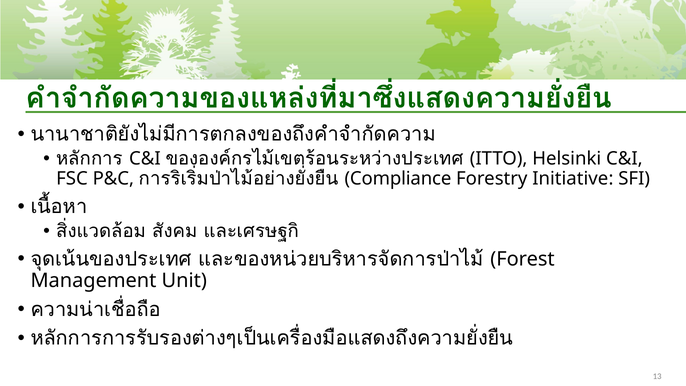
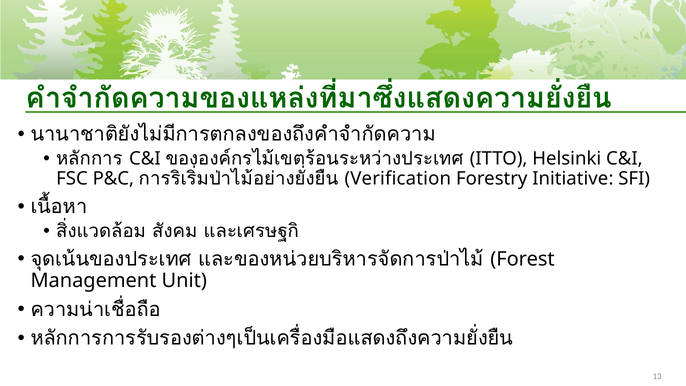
Compliance: Compliance -> Verification (398, 179)
